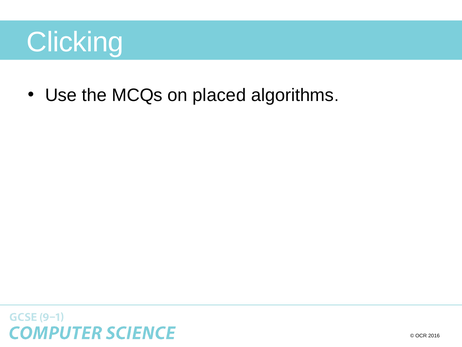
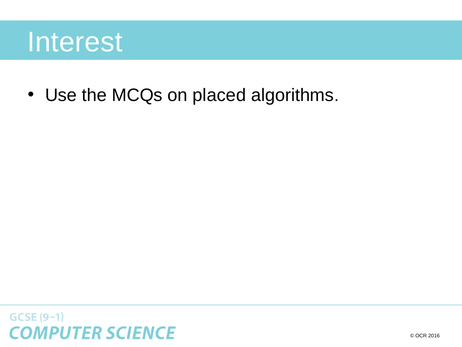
Clicking: Clicking -> Interest (75, 42)
